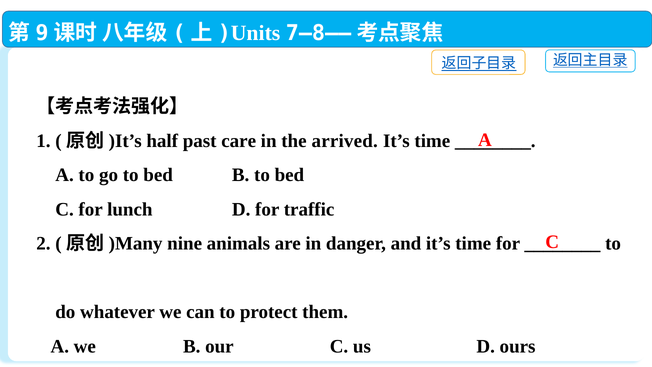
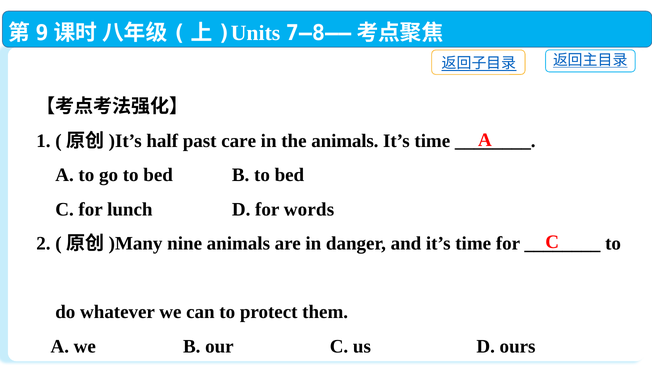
the arrived: arrived -> animals (345, 141)
traffic: traffic -> words (309, 209)
